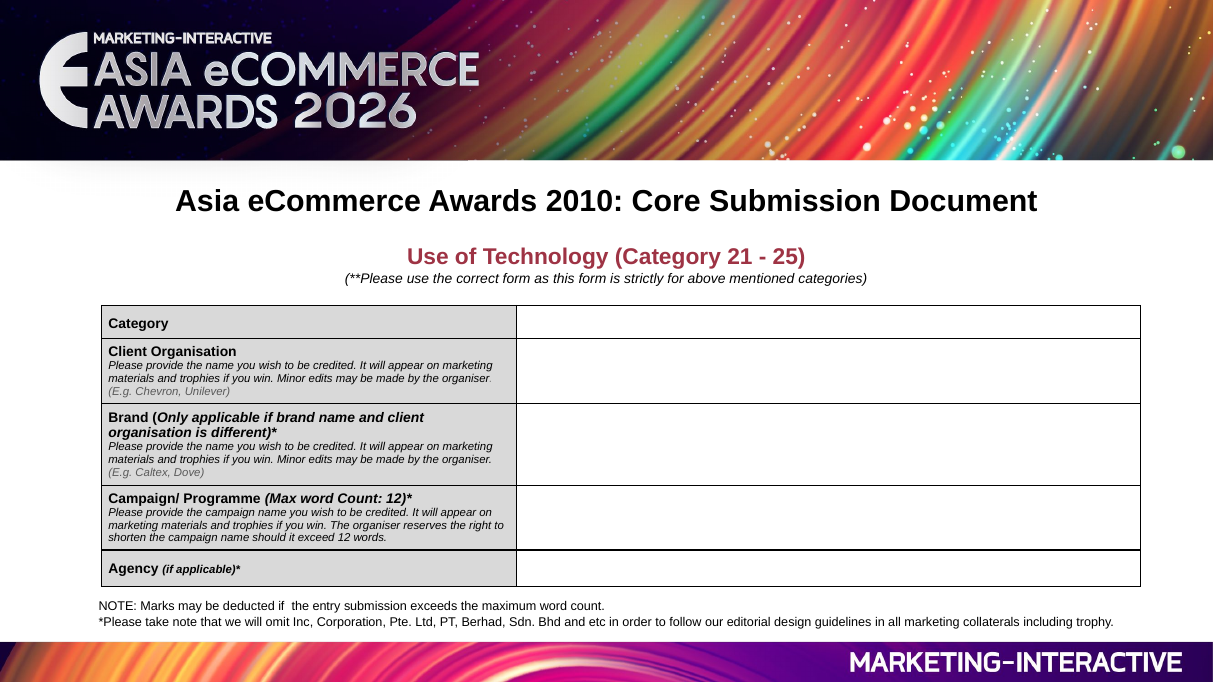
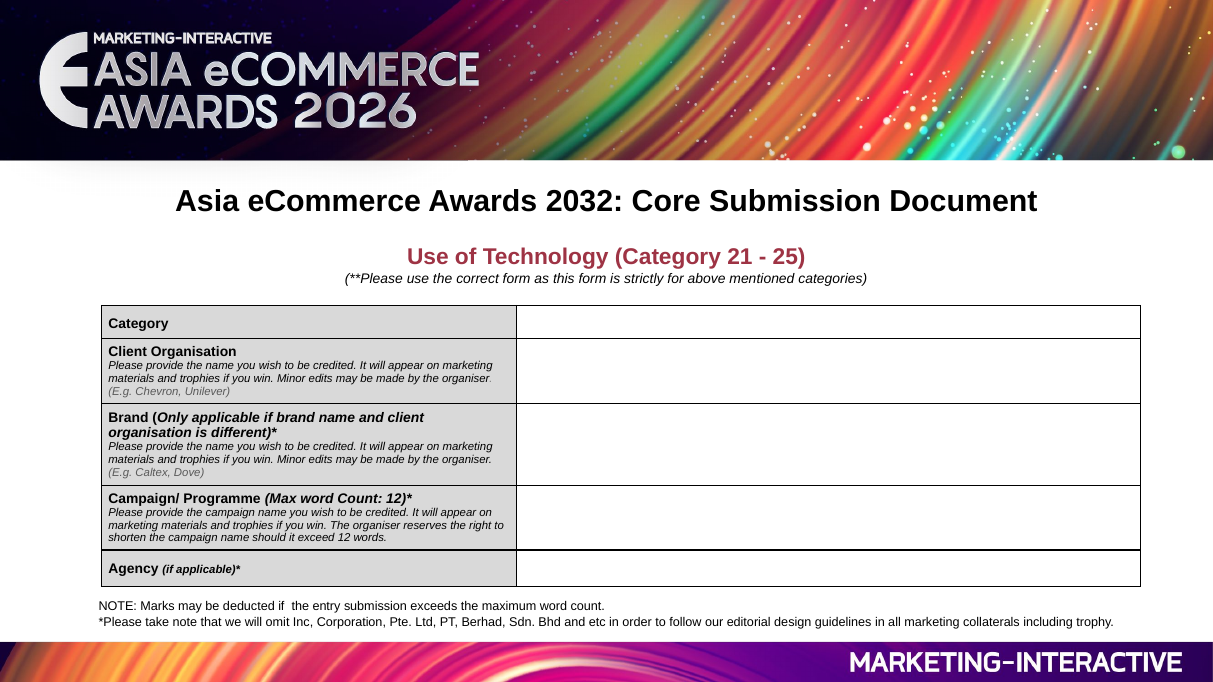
2010: 2010 -> 2032 (585, 202)
